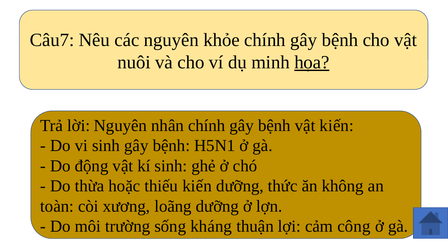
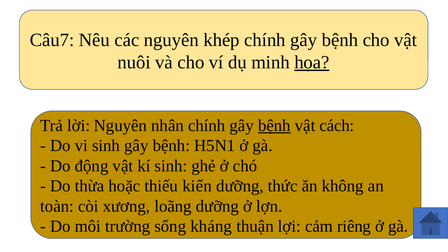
khỏe: khỏe -> khép (222, 40)
bệnh underline: none -> present (274, 125)
vật kiến: kiến -> cách (337, 125)
công: công -> riêng (354, 226)
